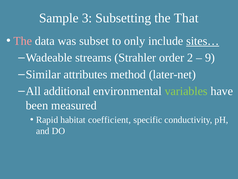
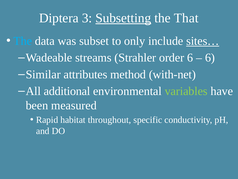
Sample: Sample -> Diptera (59, 18)
Subsetting underline: none -> present (123, 18)
The colour: pink -> light blue (23, 41)
order 2: 2 -> 6 (190, 58)
9: 9 -> 6 (210, 58)
later-net: later-net -> with-net (172, 74)
coefficient: coefficient -> throughout (109, 120)
